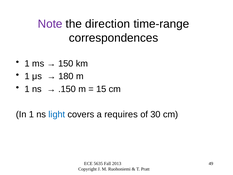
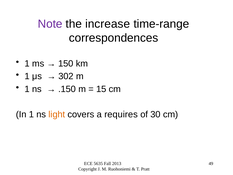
direction: direction -> increase (108, 24)
180: 180 -> 302 (66, 76)
light colour: blue -> orange (57, 114)
